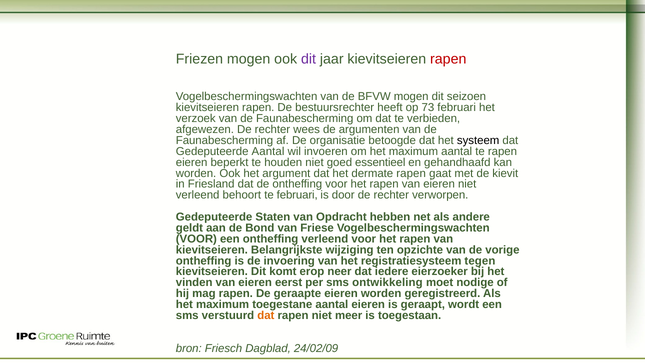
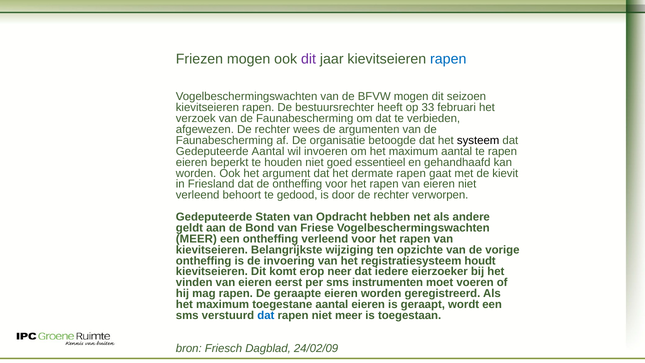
rapen colour: red -> blue (448, 59)
73: 73 -> 33 (428, 108)
te februari: februari -> gedood (297, 195)
VOOR: VOOR -> MEER (196, 239)
tegen: tegen -> houdt (480, 261)
ontwikkeling: ontwikkeling -> instrumenten (388, 282)
nodige: nodige -> voeren (475, 282)
dat colour: orange -> blue (266, 315)
